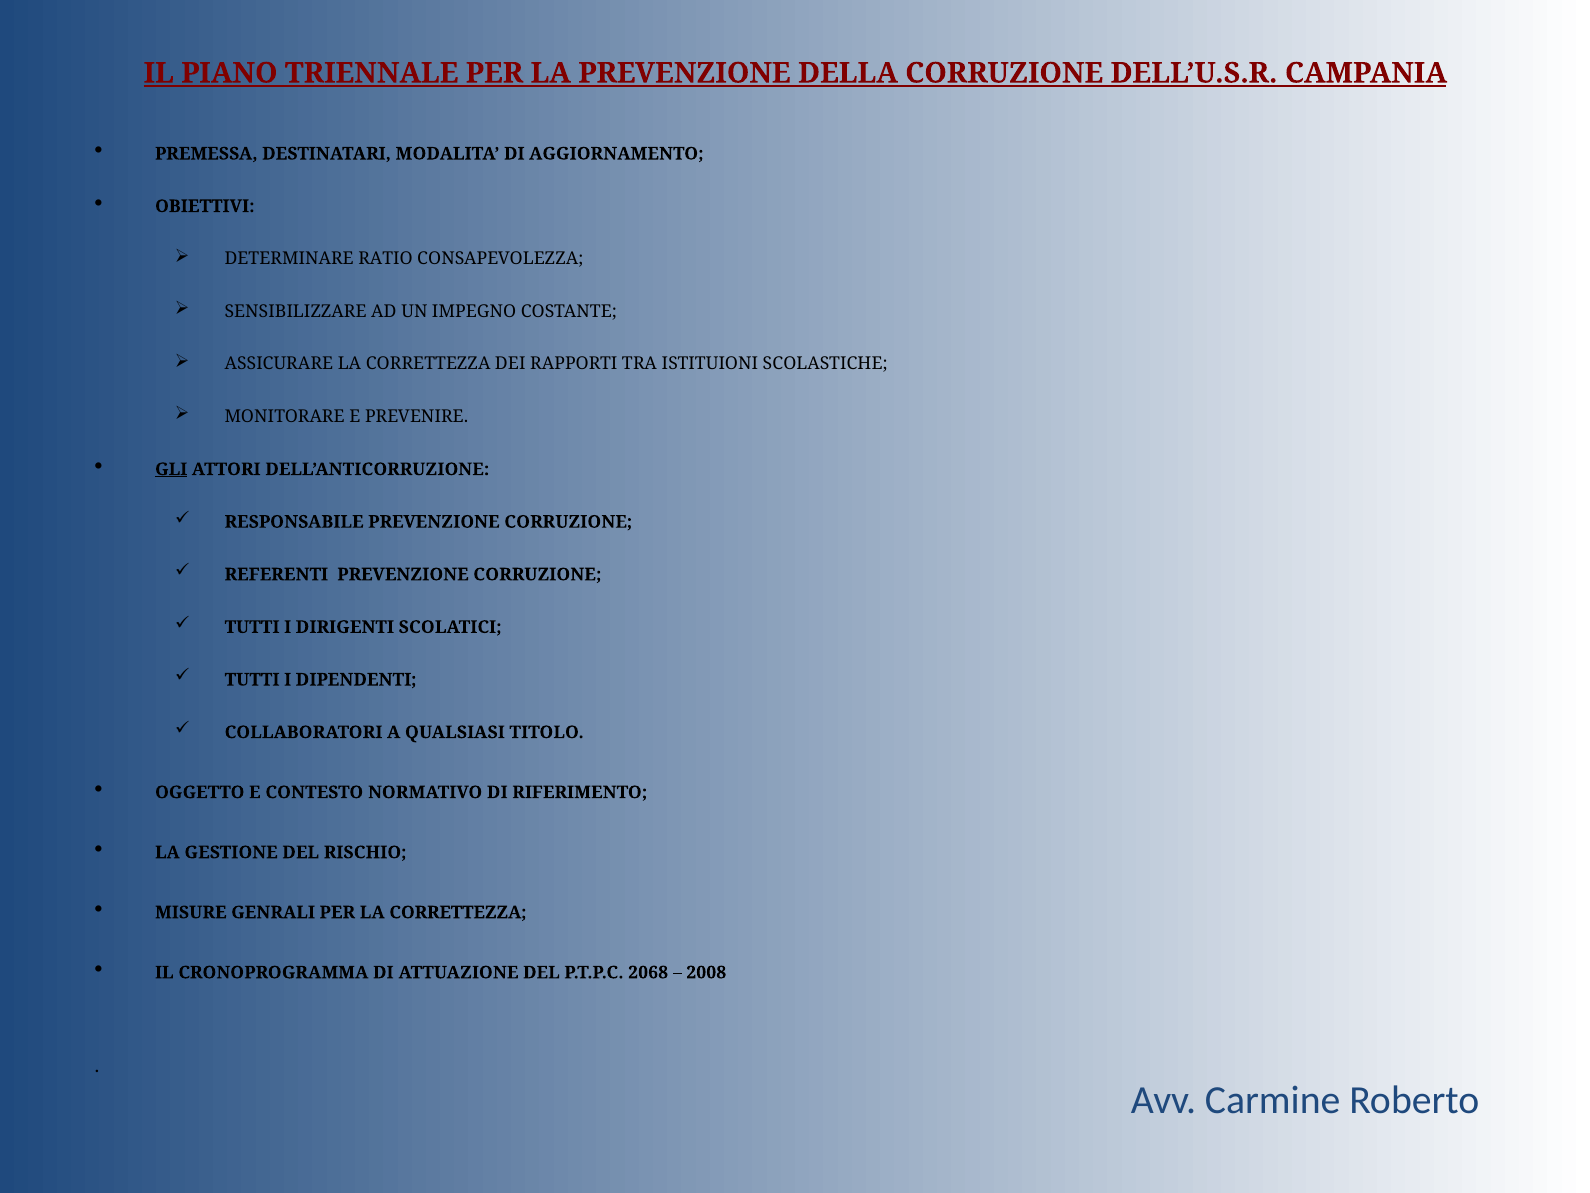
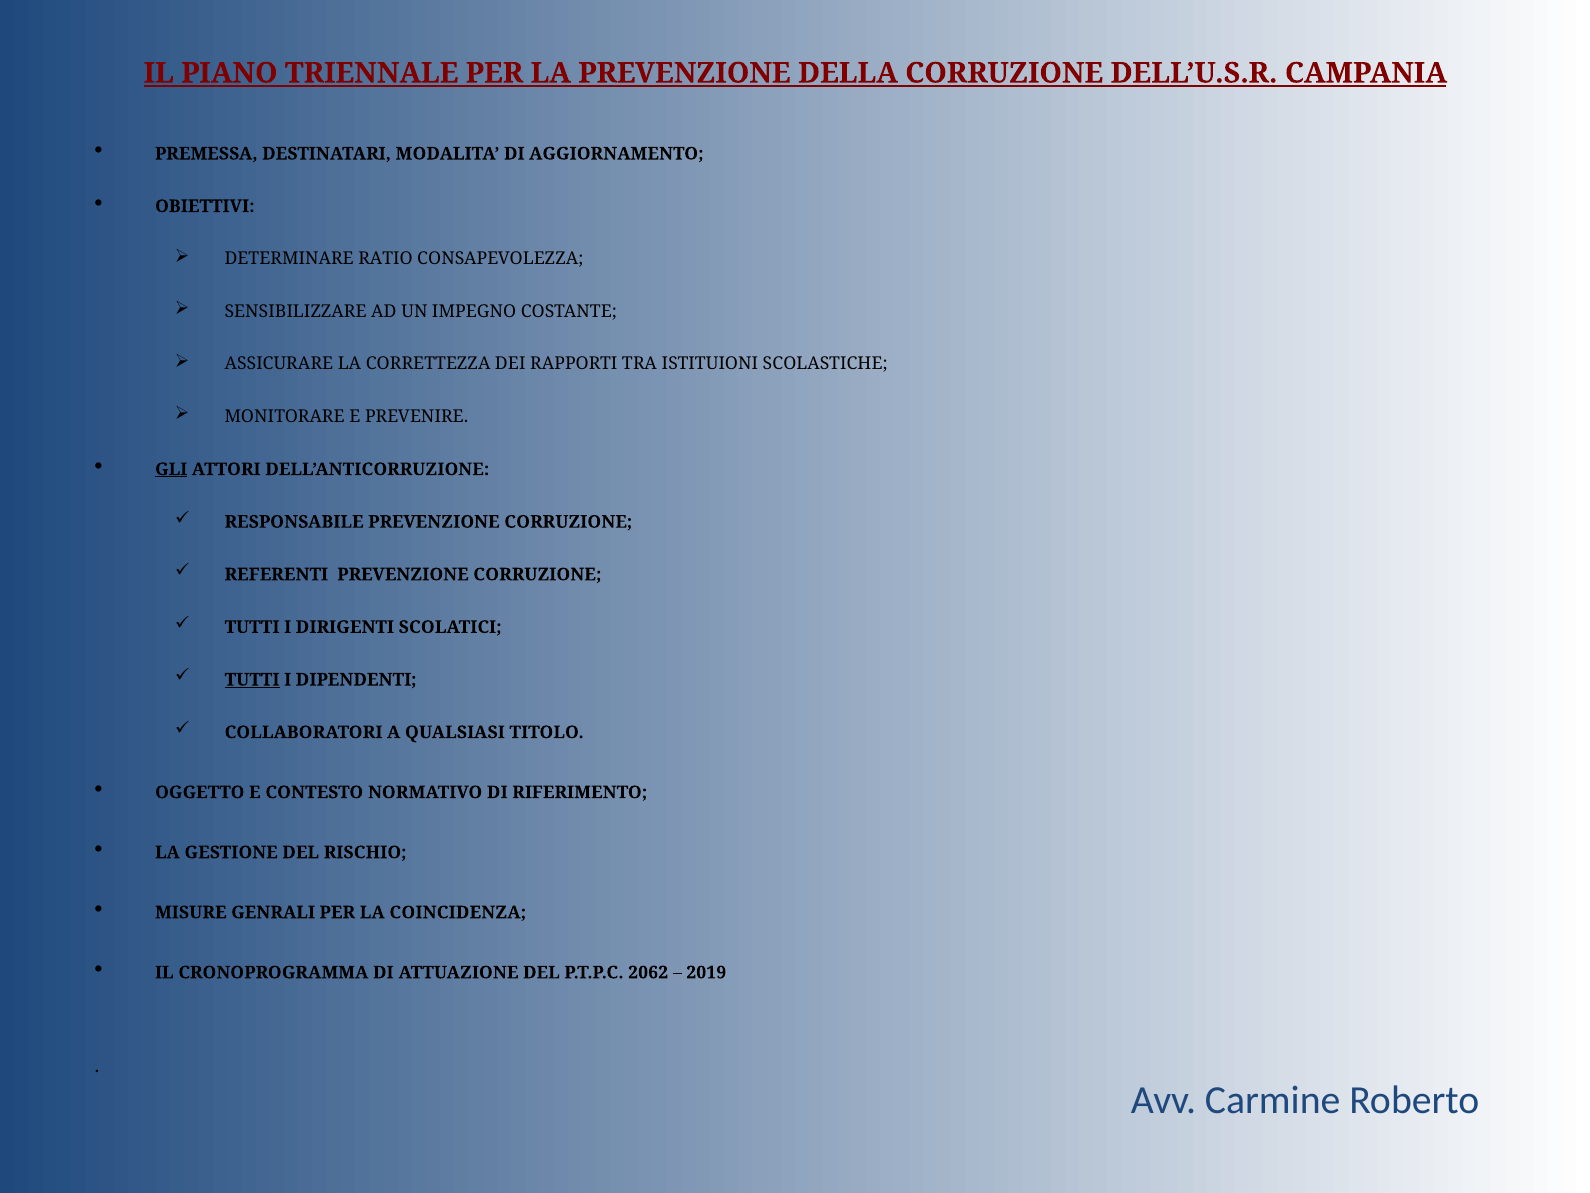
TUTTI underline: none -> present (252, 679)
PER LA CORRETTEZZA: CORRETTEZZA -> COINCIDENZA (458, 912)
2068: 2068 -> 2062 (648, 972)
2008: 2008 -> 2019 (706, 972)
